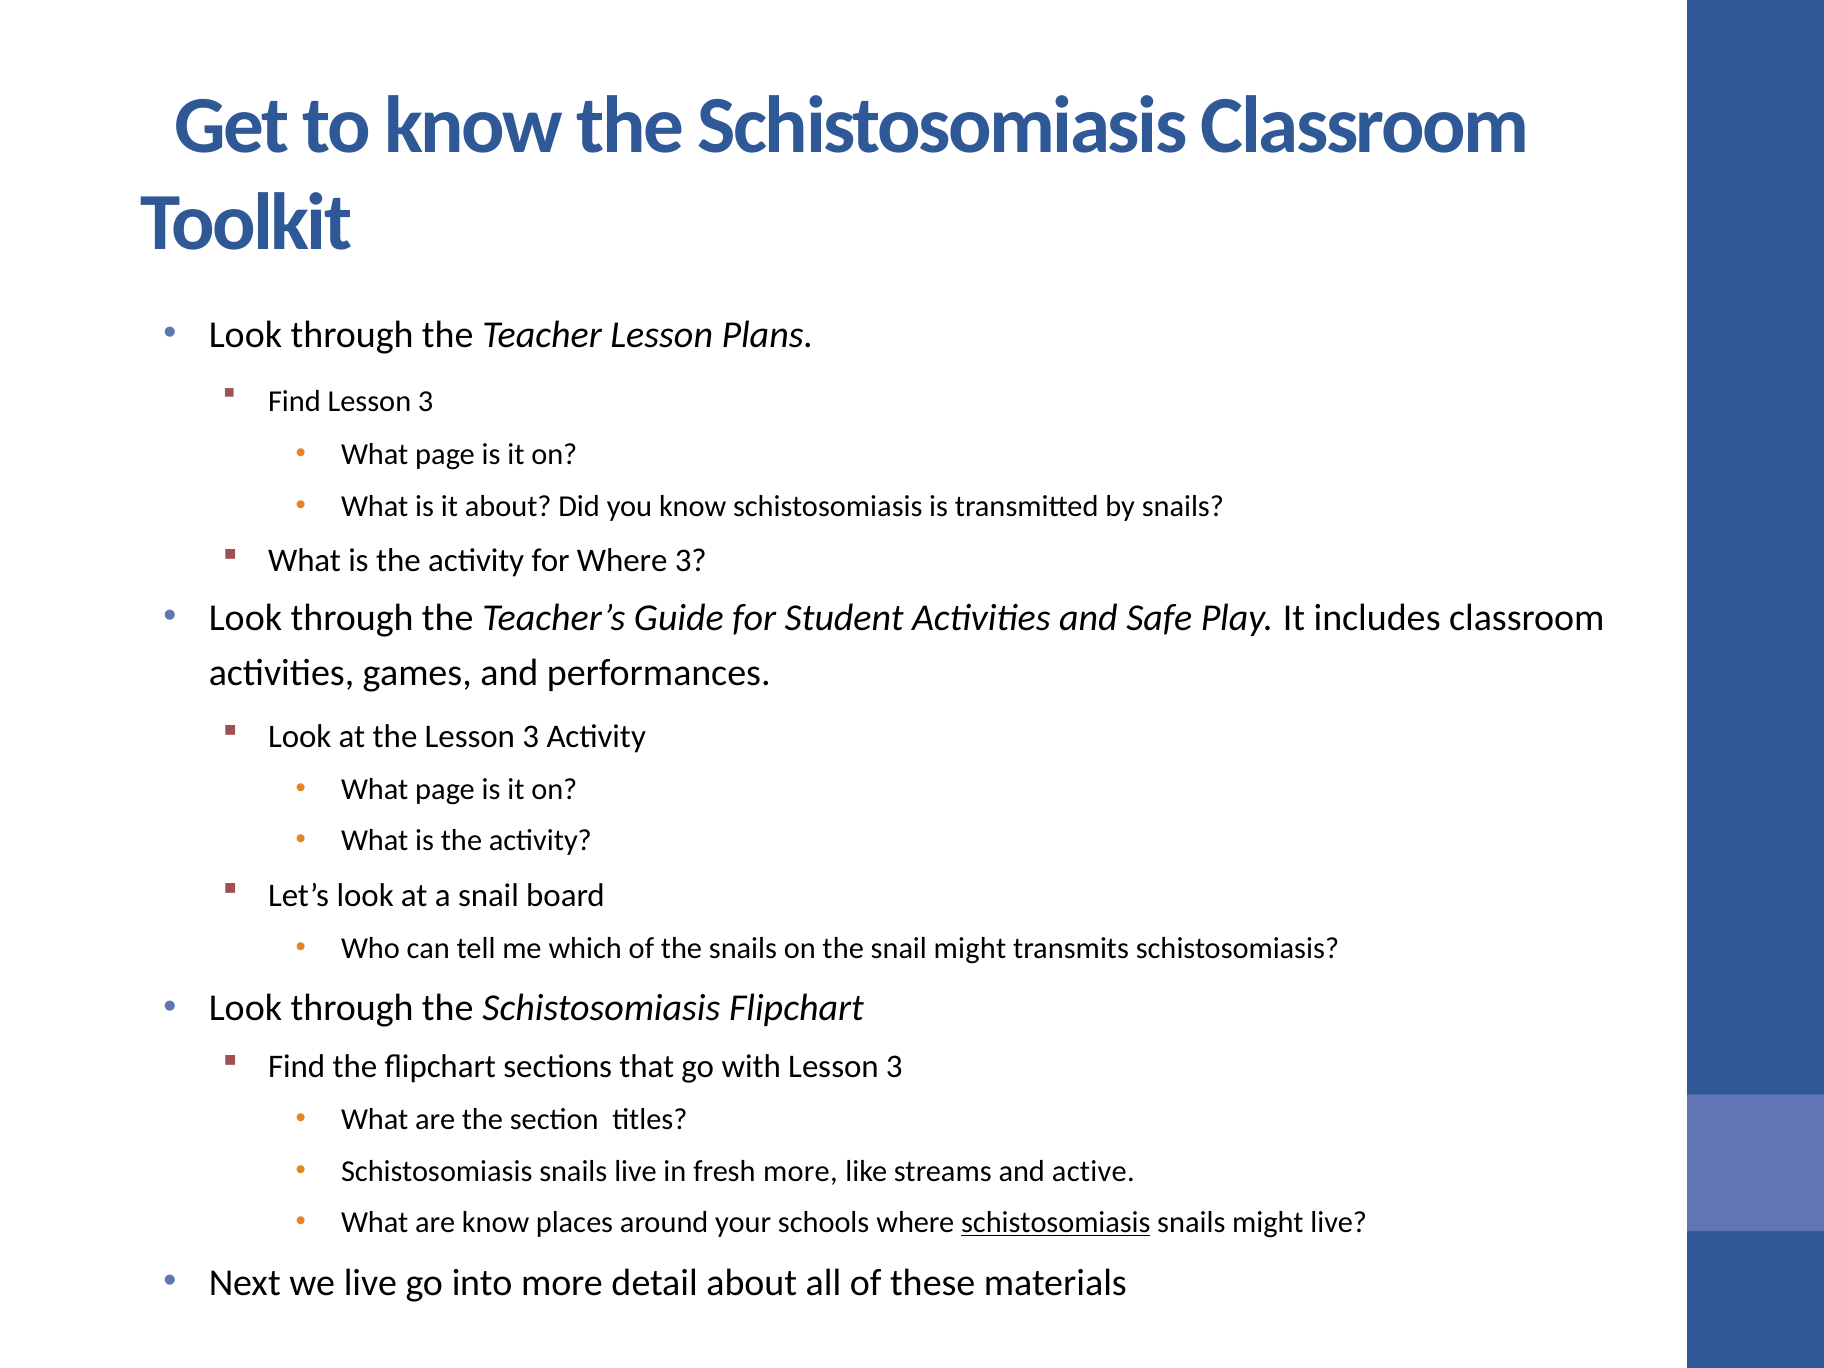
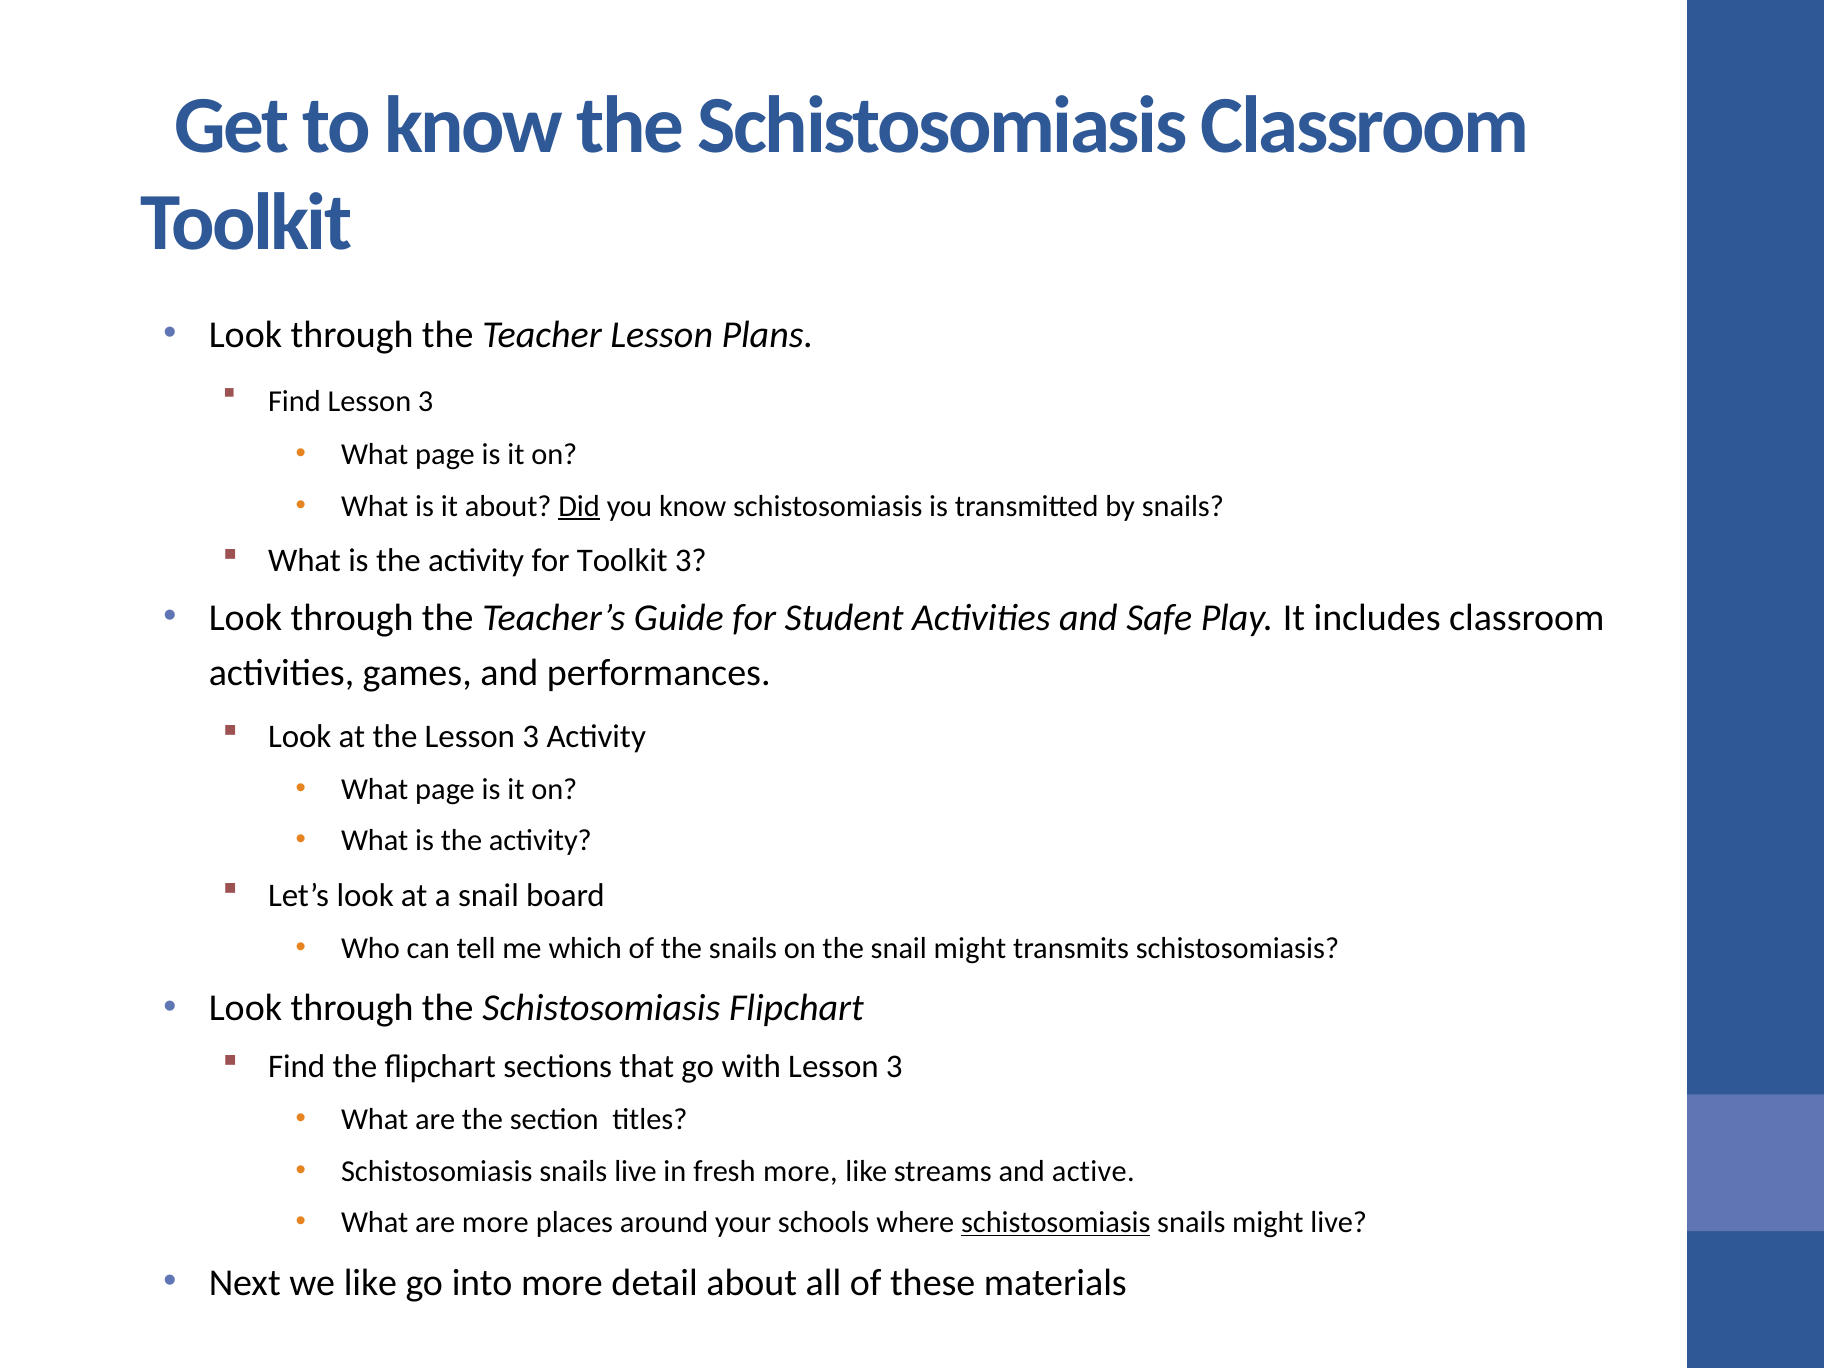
Did underline: none -> present (579, 506)
for Where: Where -> Toolkit (622, 561)
are know: know -> more (495, 1222)
we live: live -> like (370, 1283)
